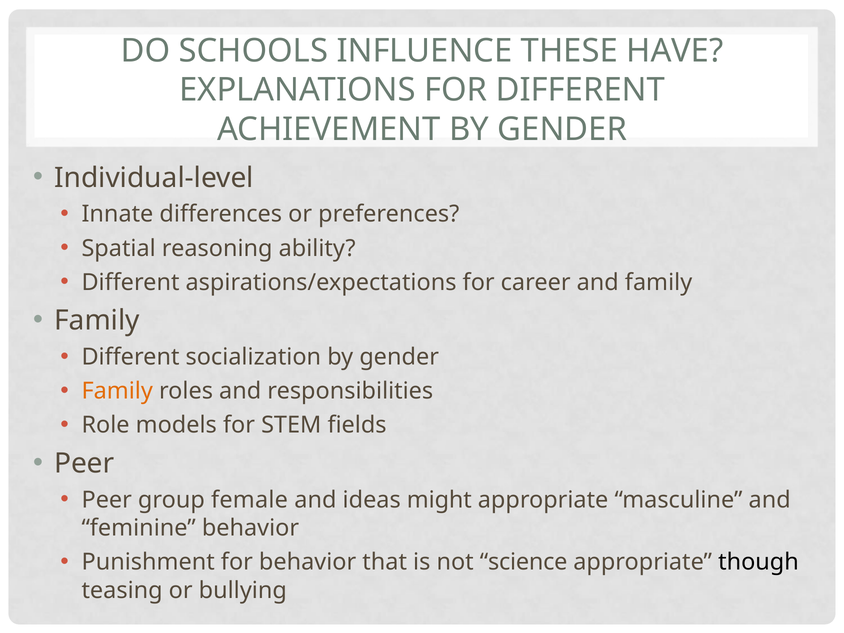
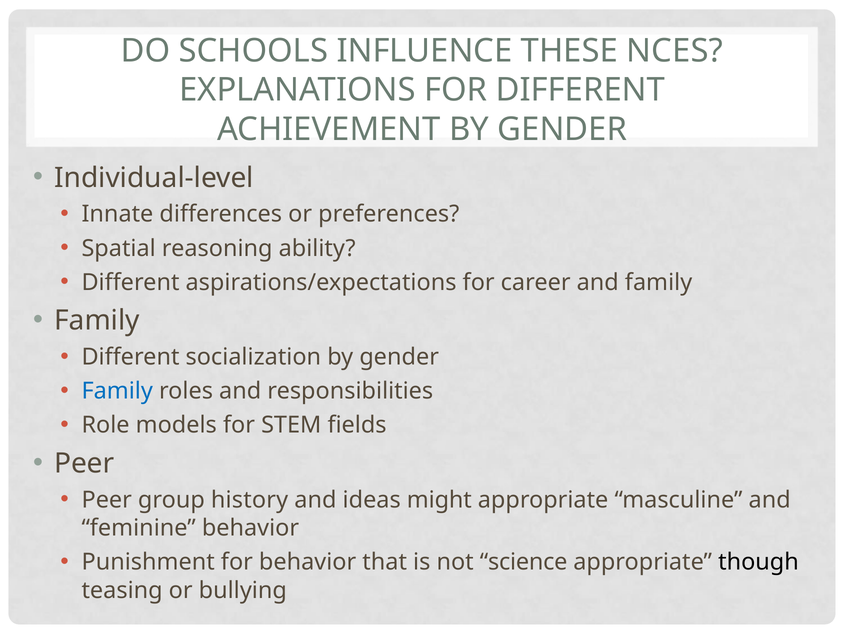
HAVE: HAVE -> NCES (675, 51)
Family colour: orange -> blue (117, 391)
female: female -> history (250, 500)
